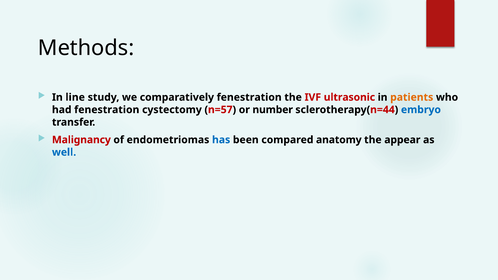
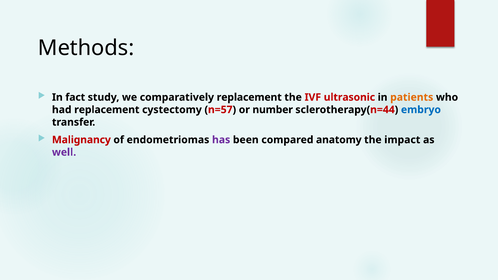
line: line -> fact (75, 97)
comparatively fenestration: fenestration -> replacement (249, 97)
had fenestration: fenestration -> replacement (107, 110)
has colour: blue -> purple (221, 140)
appear: appear -> impact (402, 140)
well colour: blue -> purple (64, 152)
